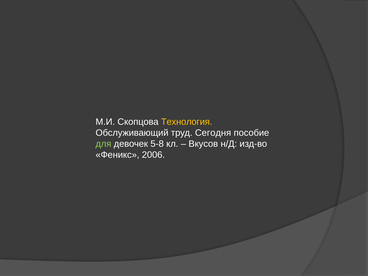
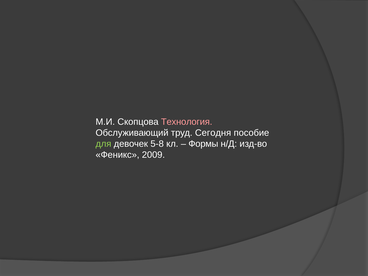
Технология colour: yellow -> pink (187, 122)
Вкусов: Вкусов -> Формы (203, 144)
2006: 2006 -> 2009 (153, 155)
